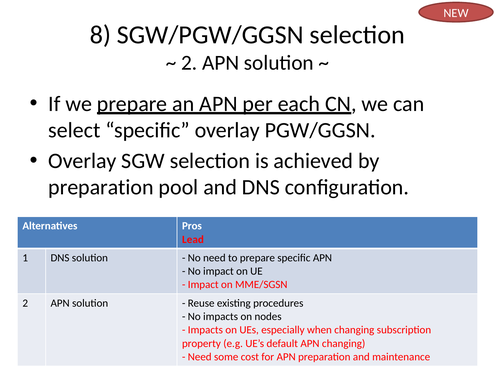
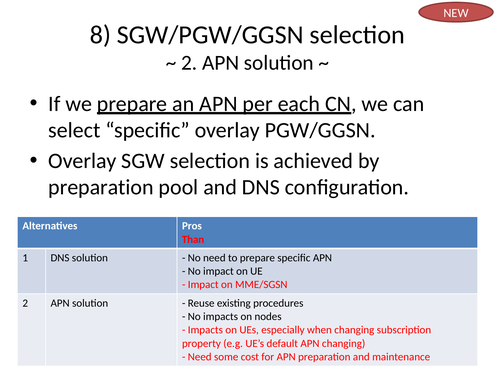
Lead: Lead -> Than (193, 240)
